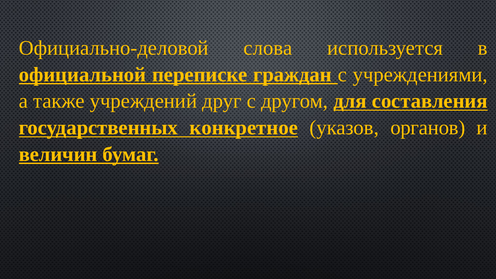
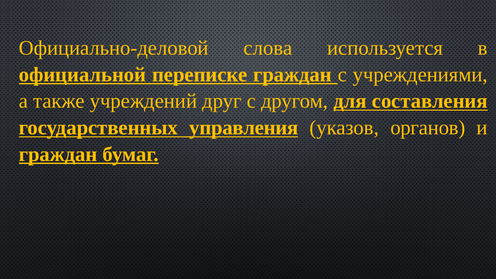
конкретное: конкретное -> управления (244, 128)
величин: величин -> граждан (58, 154)
